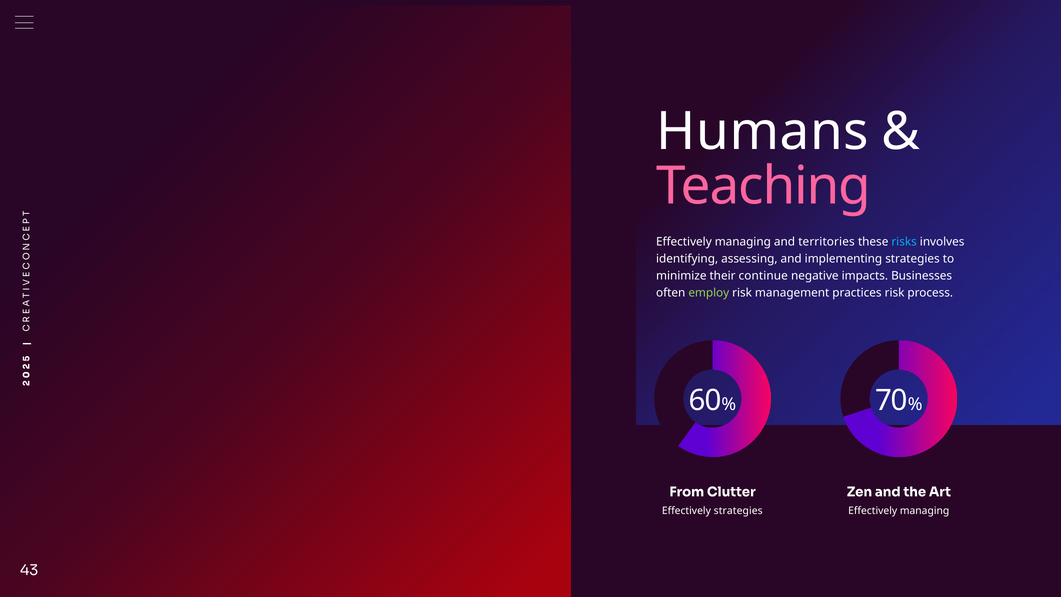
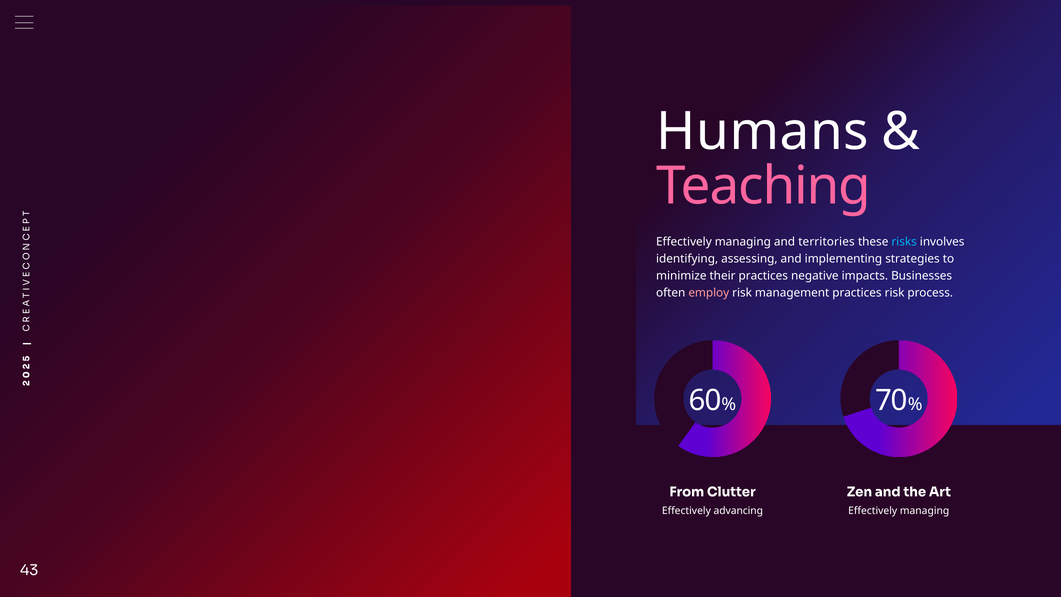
their continue: continue -> practices (763, 276)
employ colour: light green -> pink (709, 293)
Effectively strategies: strategies -> advancing (738, 511)
